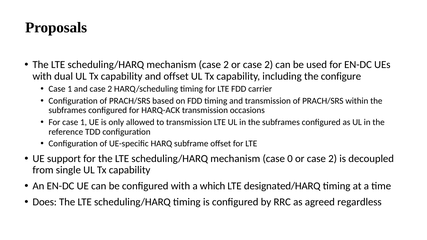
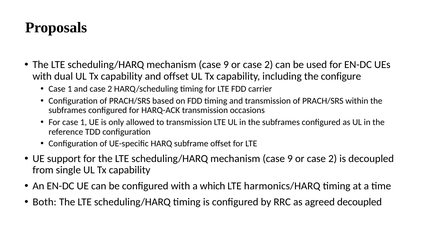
2: 2 -> 9 (226, 65)
0: 0 -> 9 (290, 159)
designated/HARQ: designated/HARQ -> harmonics/HARQ (282, 186)
Does: Does -> Both (45, 202)
agreed regardless: regardless -> decoupled (359, 202)
